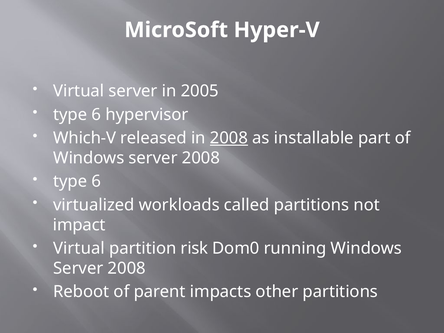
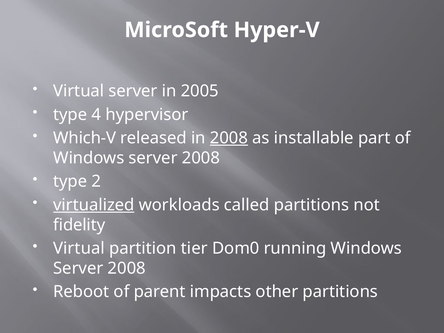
6: 6 -> 4 (96, 115)
6: 6 -> 2 (96, 181)
virtualized underline: none -> present (94, 205)
impact: impact -> fidelity (79, 225)
risk: risk -> tier (194, 248)
